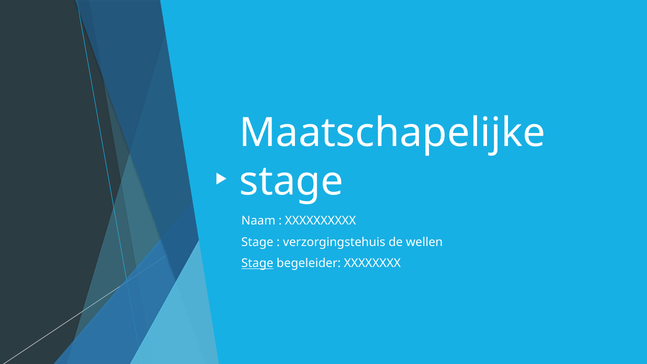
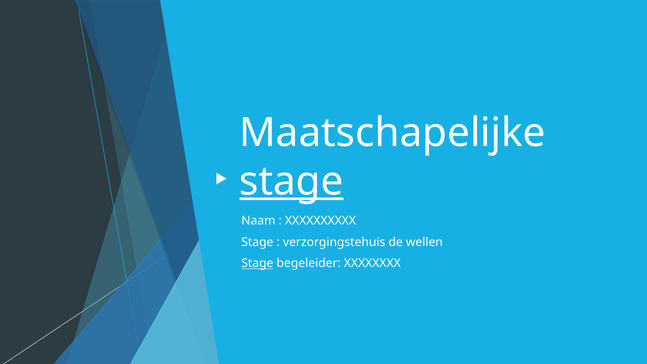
stage underline: none -> present (291, 182)
